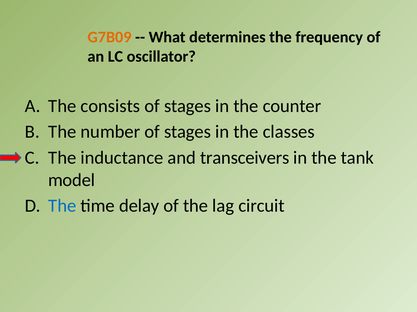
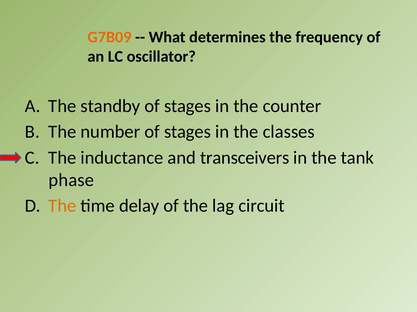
consists: consists -> standby (110, 106)
model: model -> phase (71, 180)
The colour: blue -> orange (62, 206)
